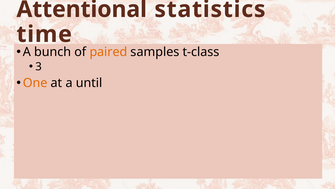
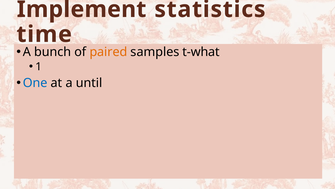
Attentional: Attentional -> Implement (82, 9)
t-class: t-class -> t-what (201, 52)
3: 3 -> 1 (39, 66)
One colour: orange -> blue (35, 83)
